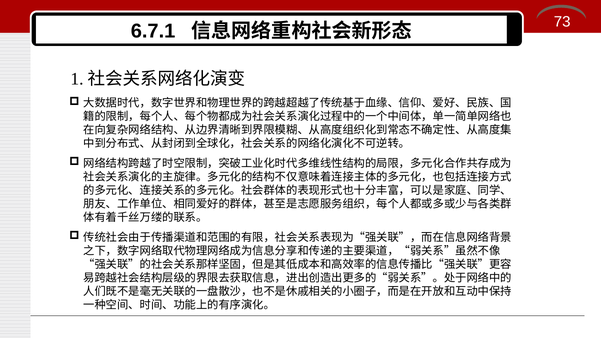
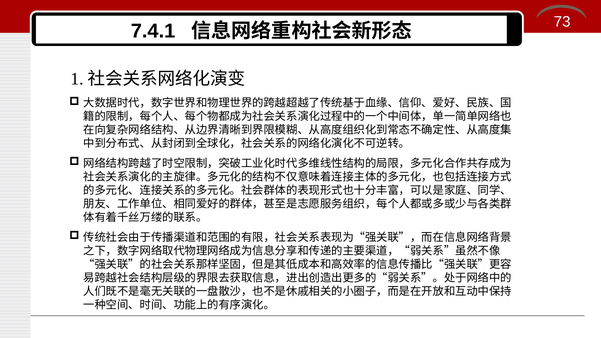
6.7.1: 6.7.1 -> 7.4.1 (153, 31)
